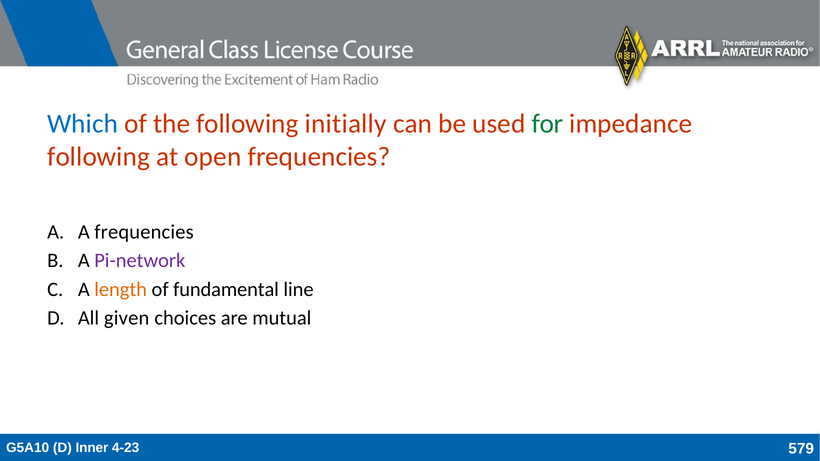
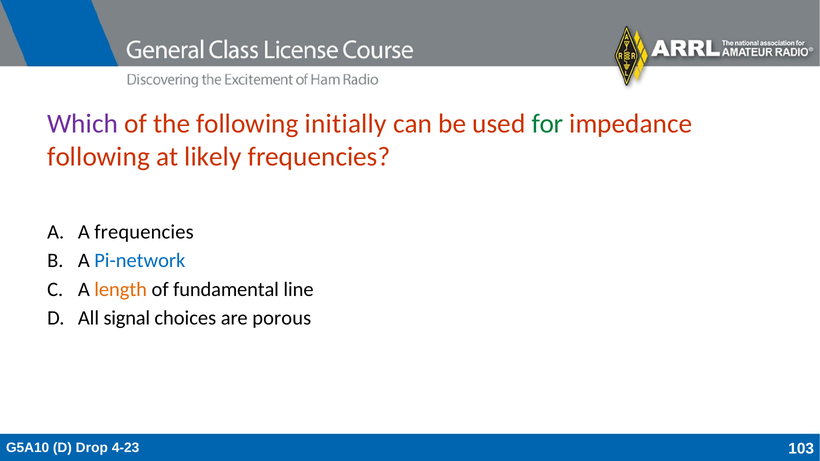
Which colour: blue -> purple (83, 124)
open: open -> likely (213, 157)
Pi-network colour: purple -> blue (140, 261)
given: given -> signal (127, 318)
mutual: mutual -> porous (282, 318)
Inner: Inner -> Drop (92, 448)
579: 579 -> 103 (801, 449)
